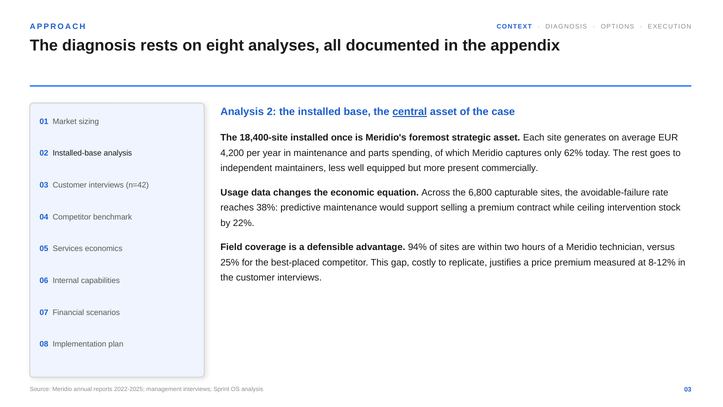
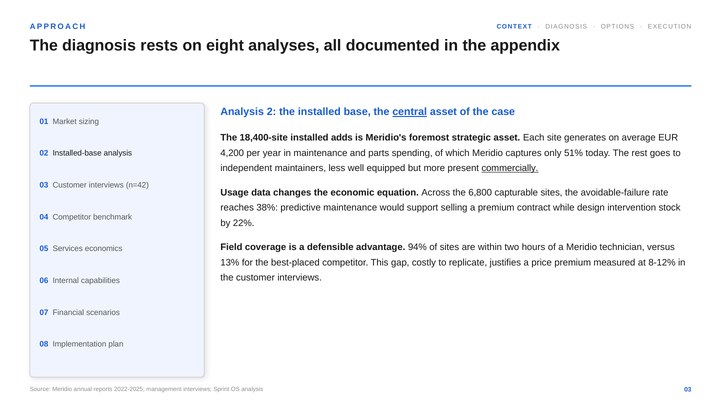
once: once -> adds (342, 138)
62%: 62% -> 51% (574, 153)
commercially underline: none -> present (510, 168)
ceiling: ceiling -> design (591, 208)
25%: 25% -> 13% (230, 262)
